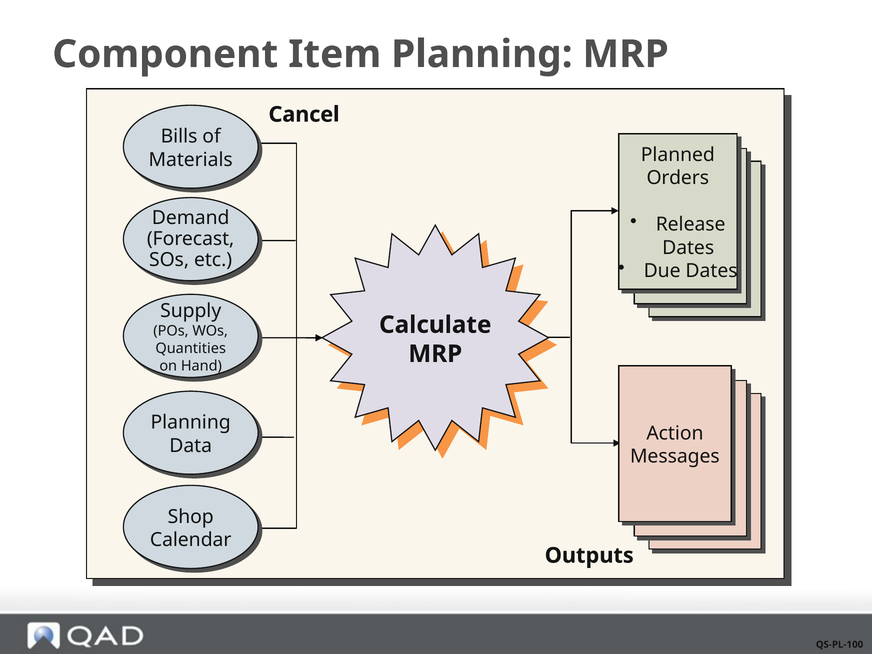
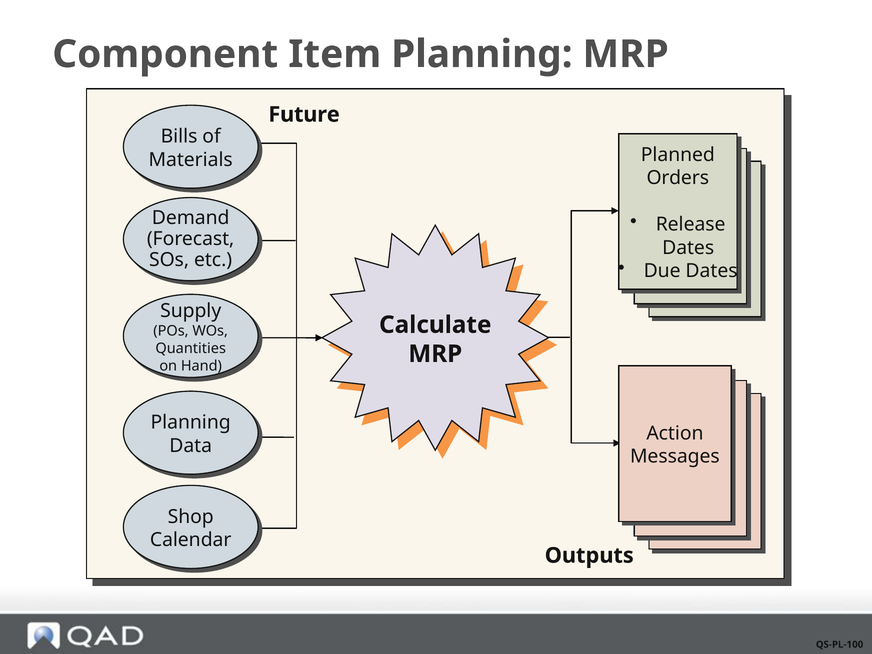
Cancel: Cancel -> Future (304, 115)
